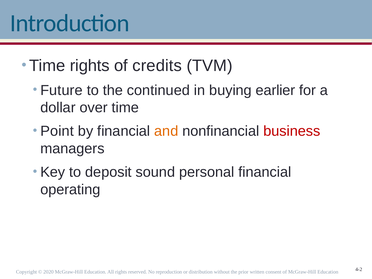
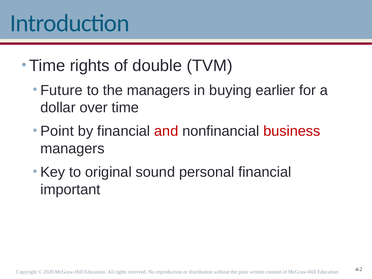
credits: credits -> double (157, 66)
the continued: continued -> managers (159, 90)
and colour: orange -> red (166, 131)
deposit: deposit -> original (108, 172)
operating: operating -> important (70, 190)
